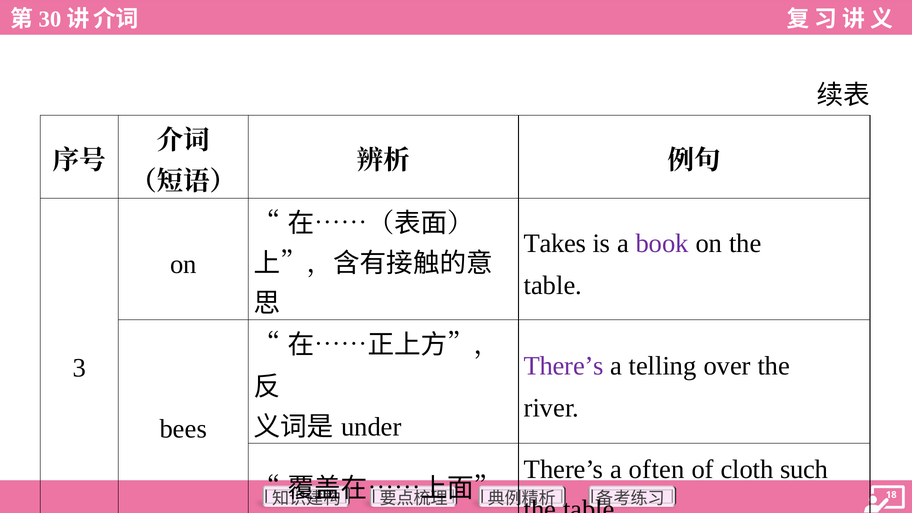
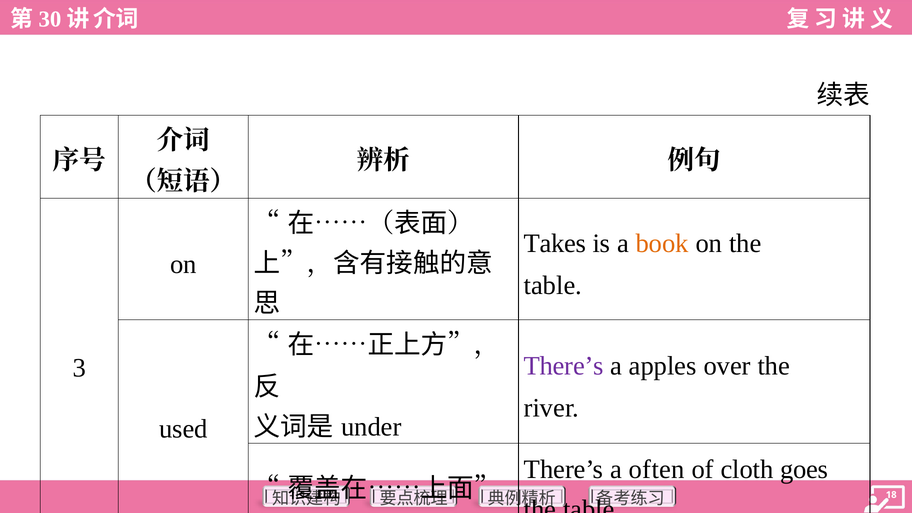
book colour: purple -> orange (662, 243)
telling: telling -> apples (663, 366)
bees: bees -> used (183, 429)
such: such -> goes (804, 470)
